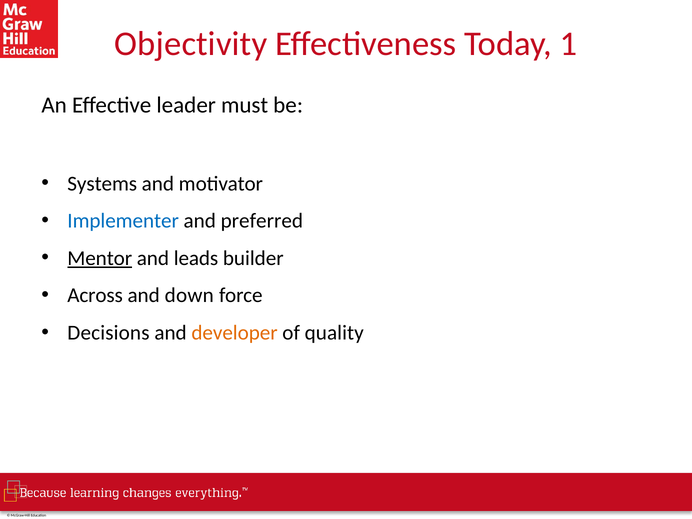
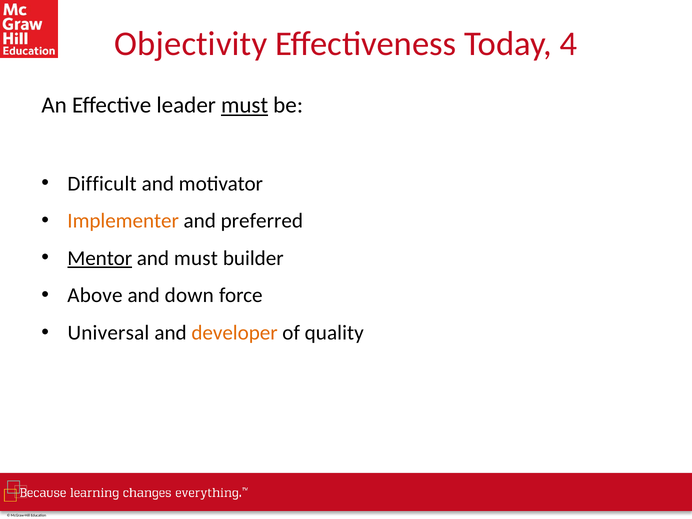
1: 1 -> 4 (569, 44)
must underline: none -> present (245, 105)
Systems: Systems -> Difficult (102, 184)
Implementer colour: blue -> orange (123, 221)
and leads: leads -> must (196, 258)
Across: Across -> Above (95, 295)
Decisions: Decisions -> Universal (108, 333)
